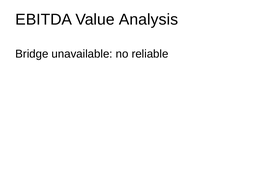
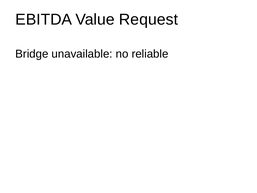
Analysis: Analysis -> Request (148, 20)
